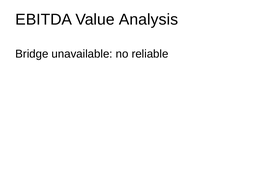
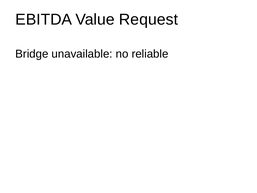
Analysis: Analysis -> Request (148, 20)
